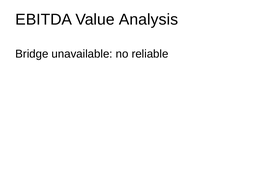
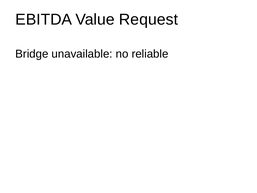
Analysis: Analysis -> Request (148, 20)
